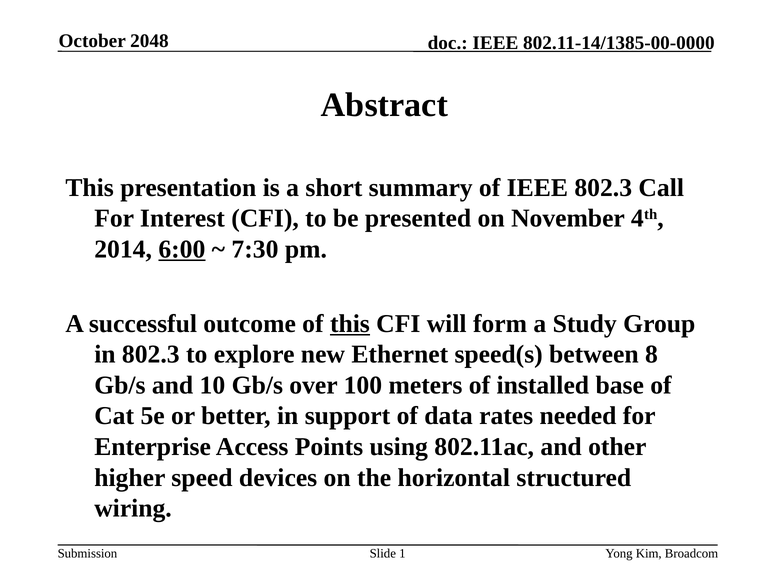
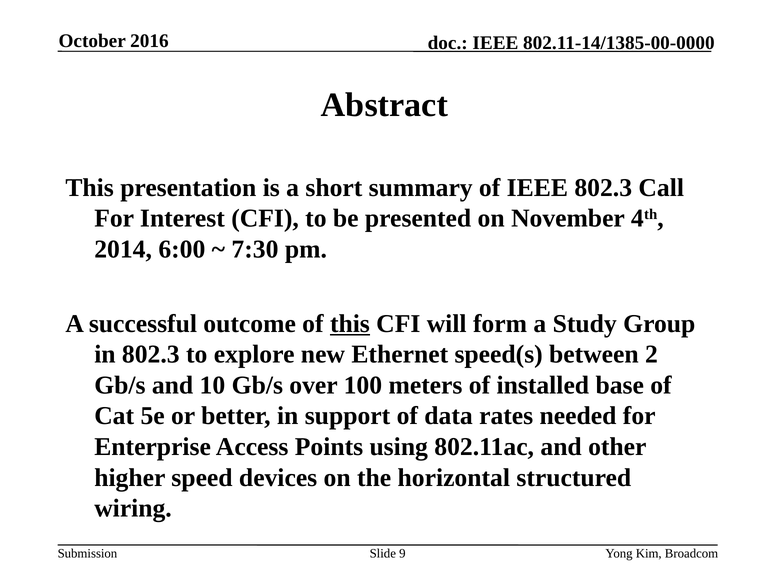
2048: 2048 -> 2016 (149, 41)
6:00 underline: present -> none (182, 249)
8: 8 -> 2 (652, 354)
1: 1 -> 9 (402, 553)
